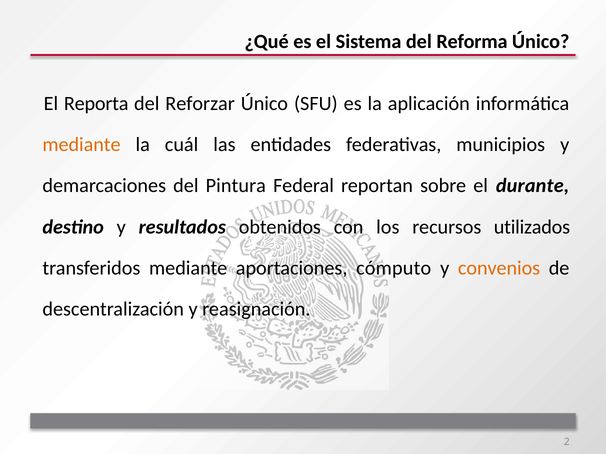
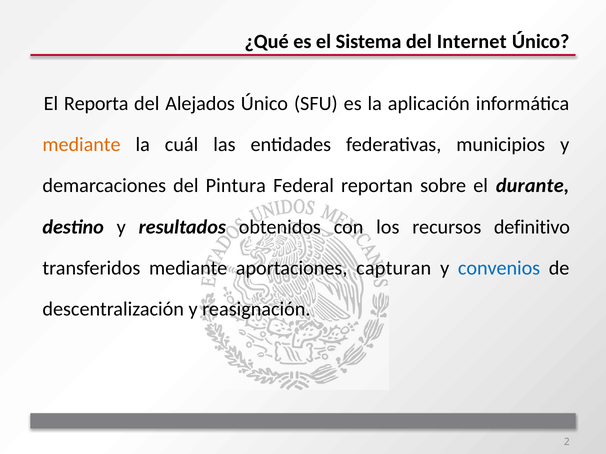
Reforma: Reforma -> Internet (472, 42)
Reforzar: Reforzar -> Alejados (200, 104)
utilizados: utilizados -> definitivo (532, 227)
cómputo: cómputo -> capturan (394, 268)
convenios colour: orange -> blue (499, 268)
